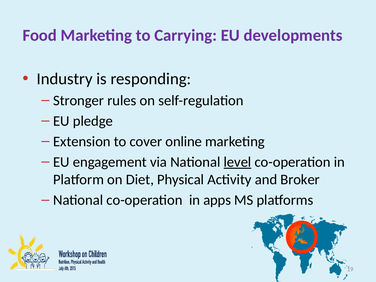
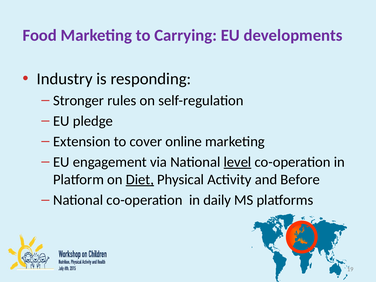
Diet underline: none -> present (140, 179)
Broker: Broker -> Before (300, 179)
apps: apps -> daily (217, 200)
